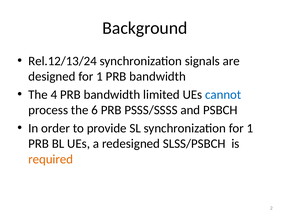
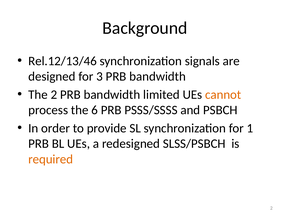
Rel.12/13/24: Rel.12/13/24 -> Rel.12/13/46 (63, 61)
designed for 1: 1 -> 3 (100, 76)
The 4: 4 -> 2 (54, 94)
cannot colour: blue -> orange (223, 94)
